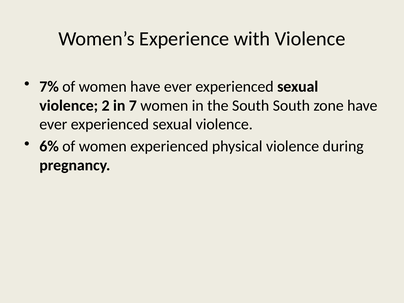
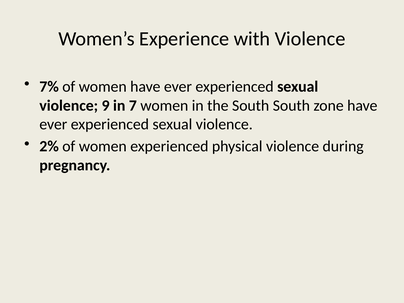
2: 2 -> 9 (106, 105)
6%: 6% -> 2% (49, 146)
